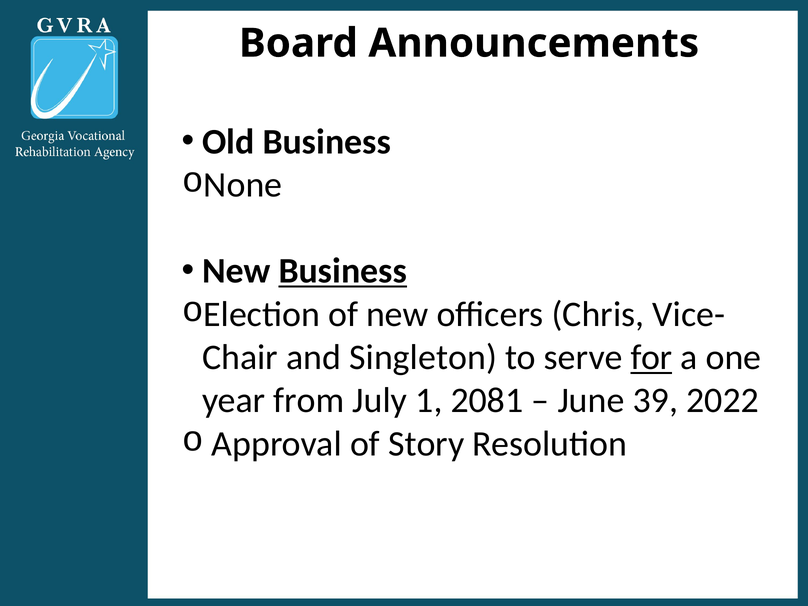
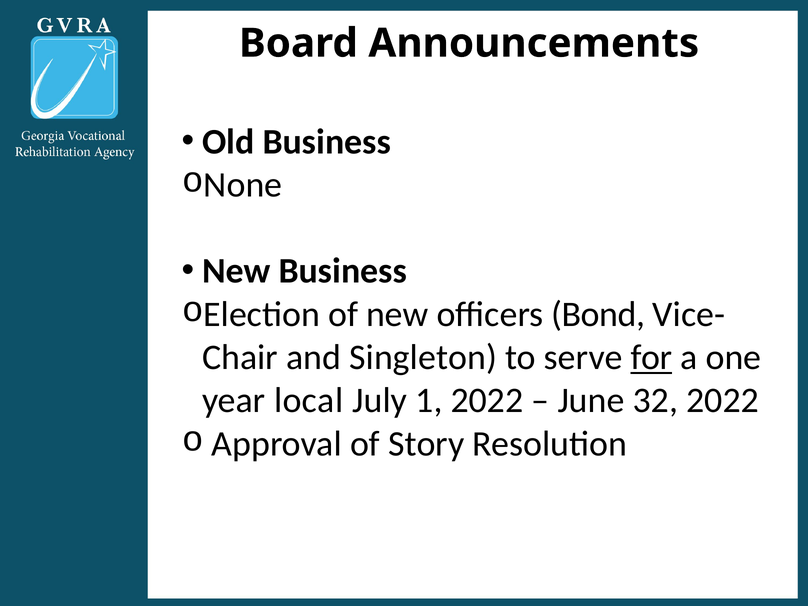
Business underline: present -> none (343, 271)
Chris: Chris -> Bond (598, 314)
from: from -> local (309, 401)
1 2081: 2081 -> 2022 (487, 401)
39: 39 -> 32 (655, 401)
